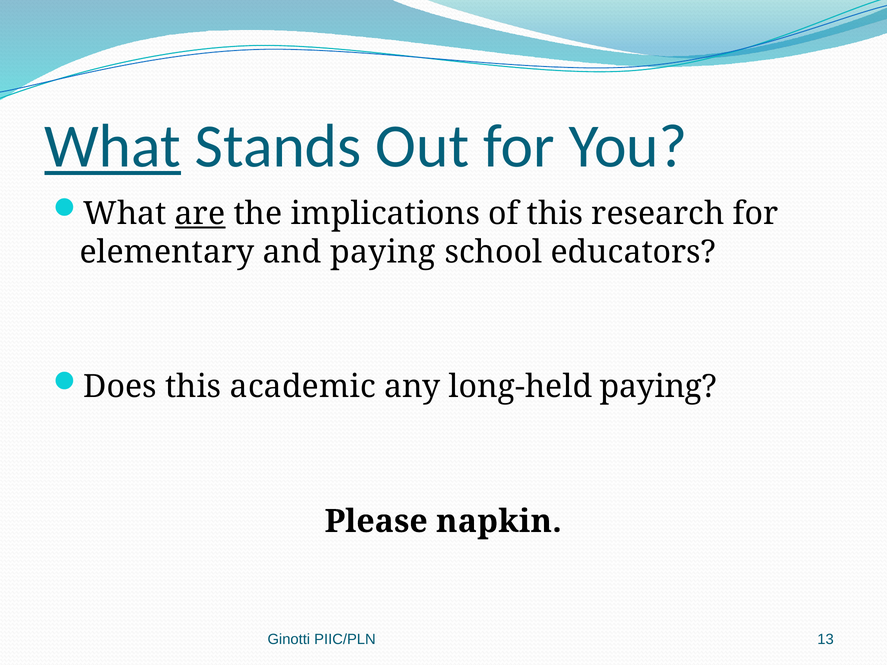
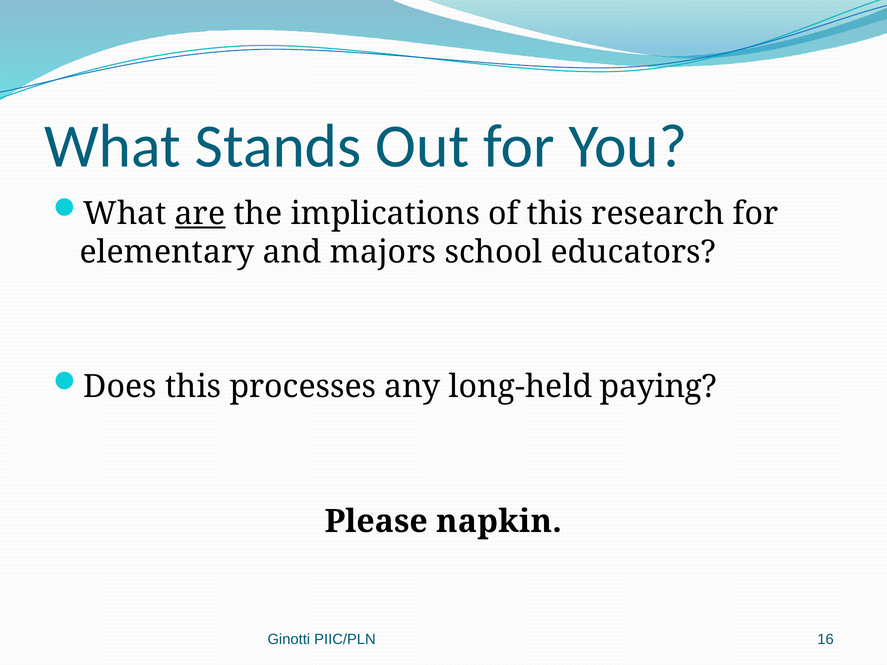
What underline: present -> none (113, 146)
and paying: paying -> majors (383, 252)
academic: academic -> processes (303, 387)
13: 13 -> 16 (826, 640)
